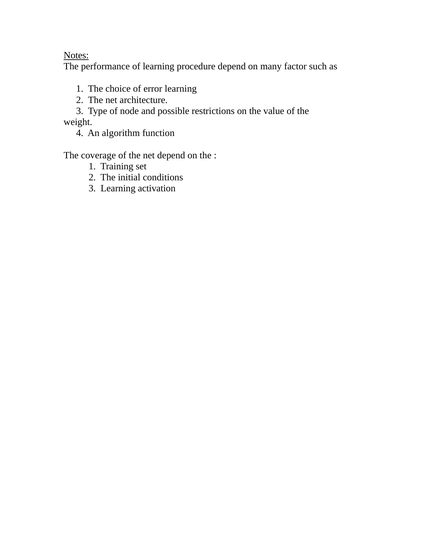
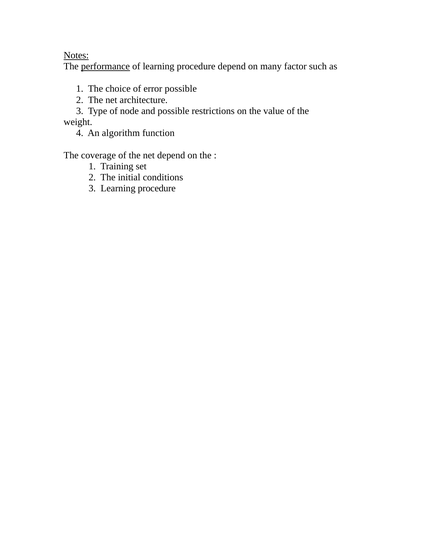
performance underline: none -> present (105, 66)
error learning: learning -> possible (181, 89)
3 Learning activation: activation -> procedure (157, 188)
